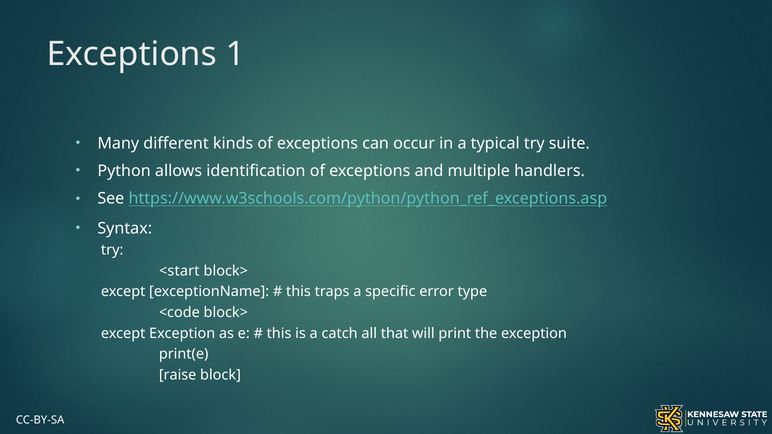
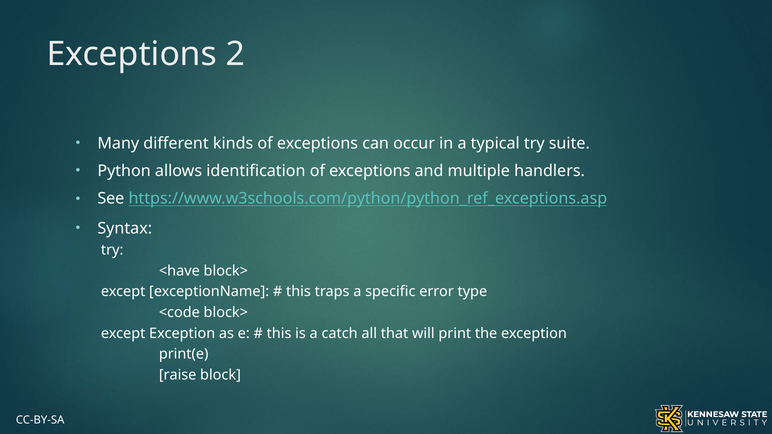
1: 1 -> 2 (235, 54)
<start: <start -> <have (179, 271)
